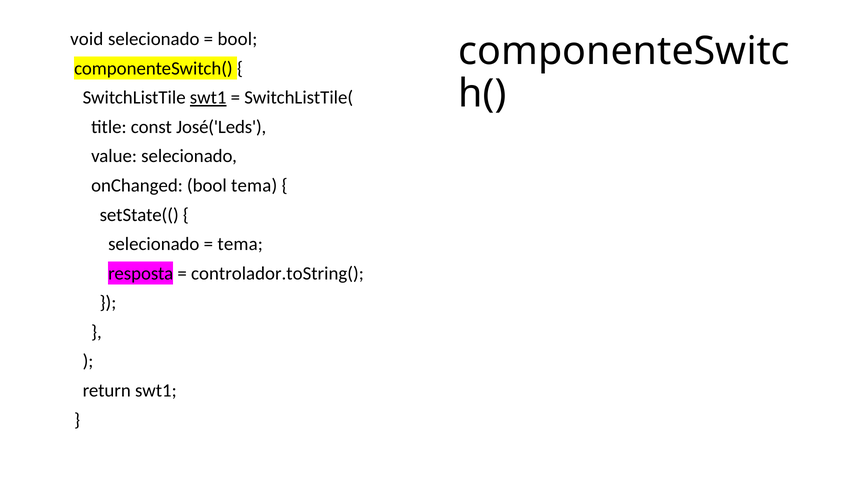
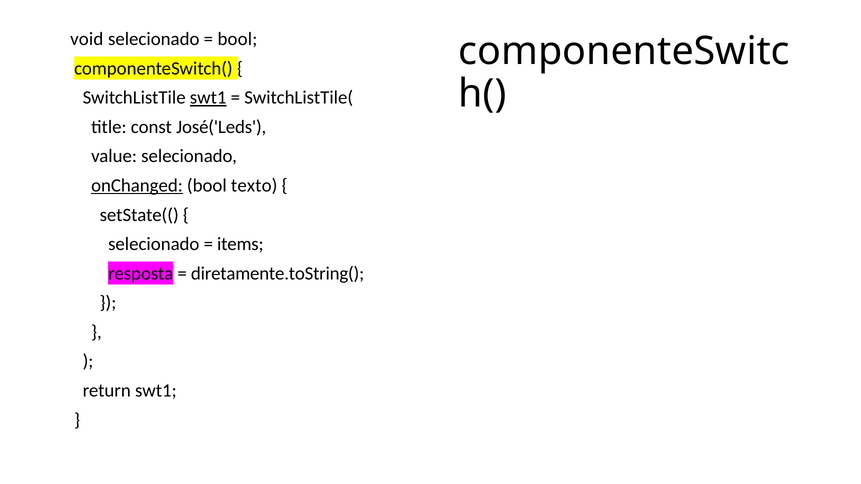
onChanged underline: none -> present (137, 186)
bool tema: tema -> texto (254, 186)
tema: tema -> items (240, 244)
controlador.toString(: controlador.toString( -> diretamente.toString( (278, 274)
